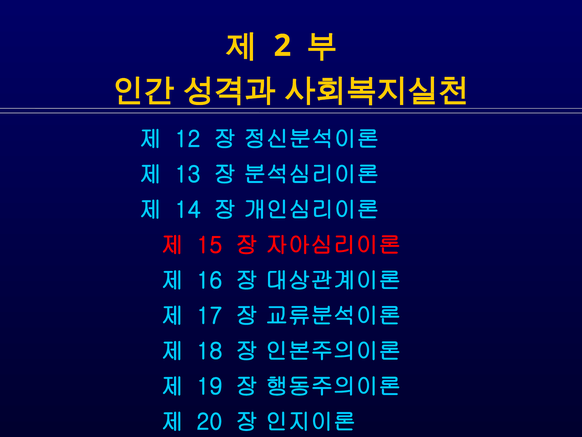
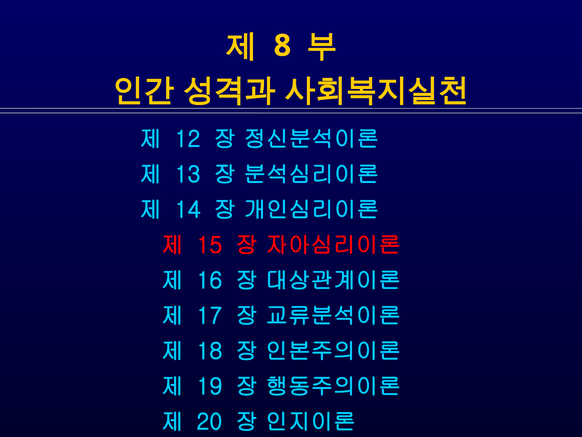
2: 2 -> 8 (282, 46)
